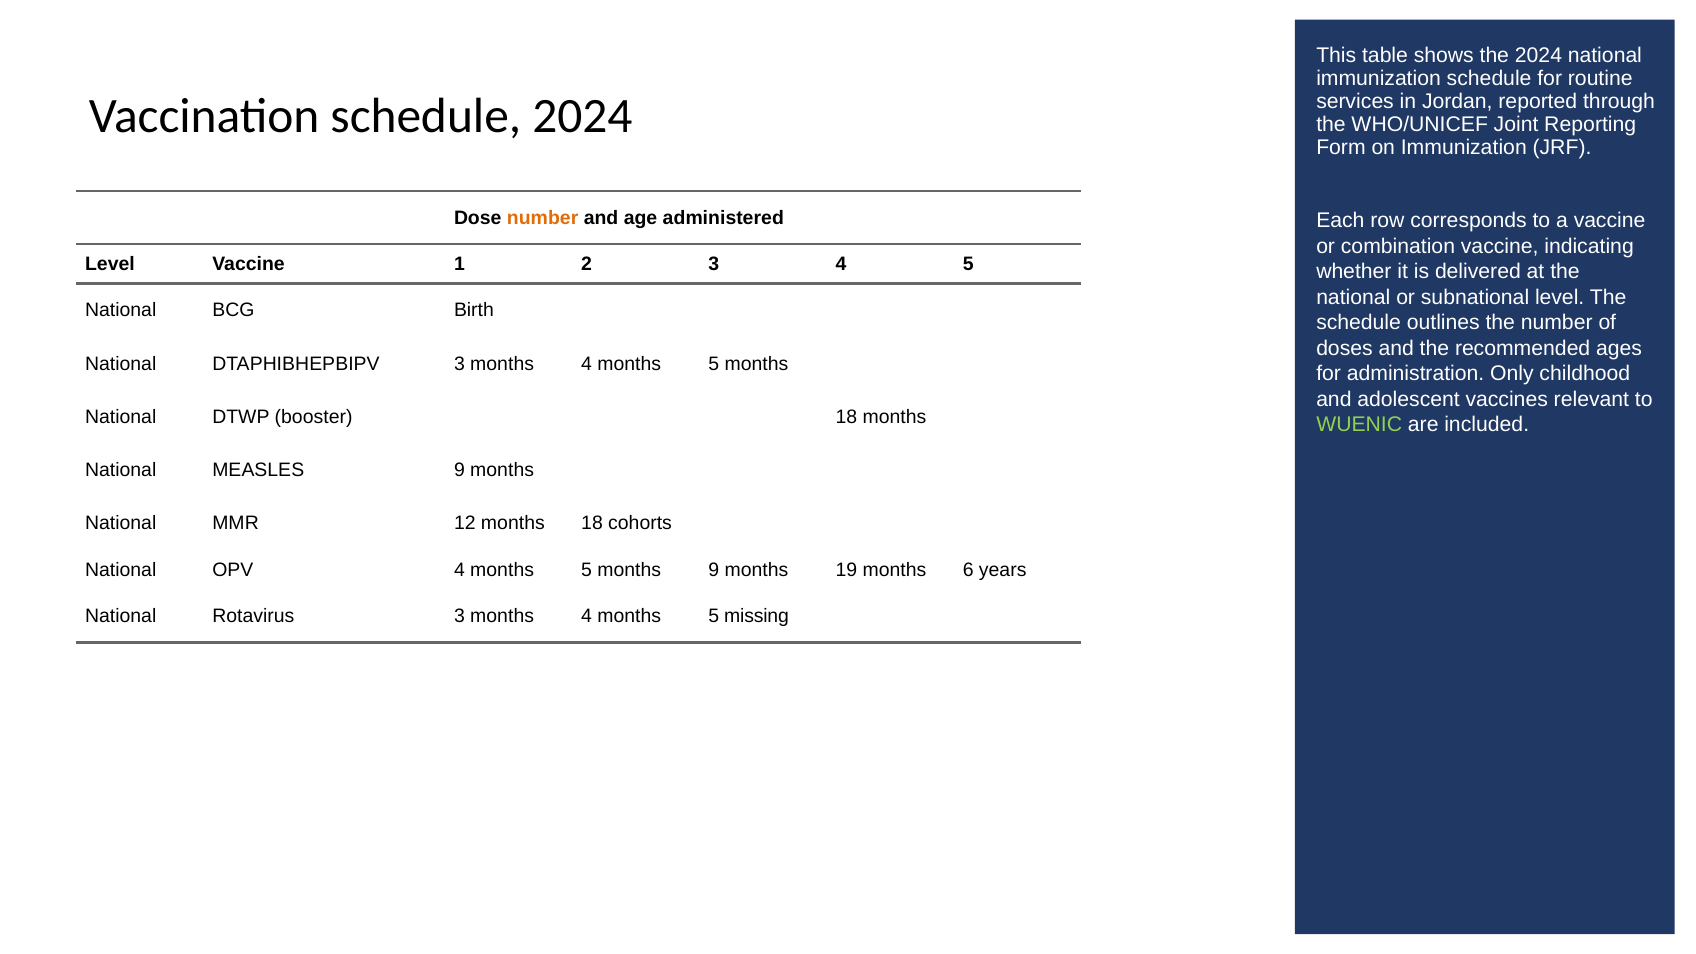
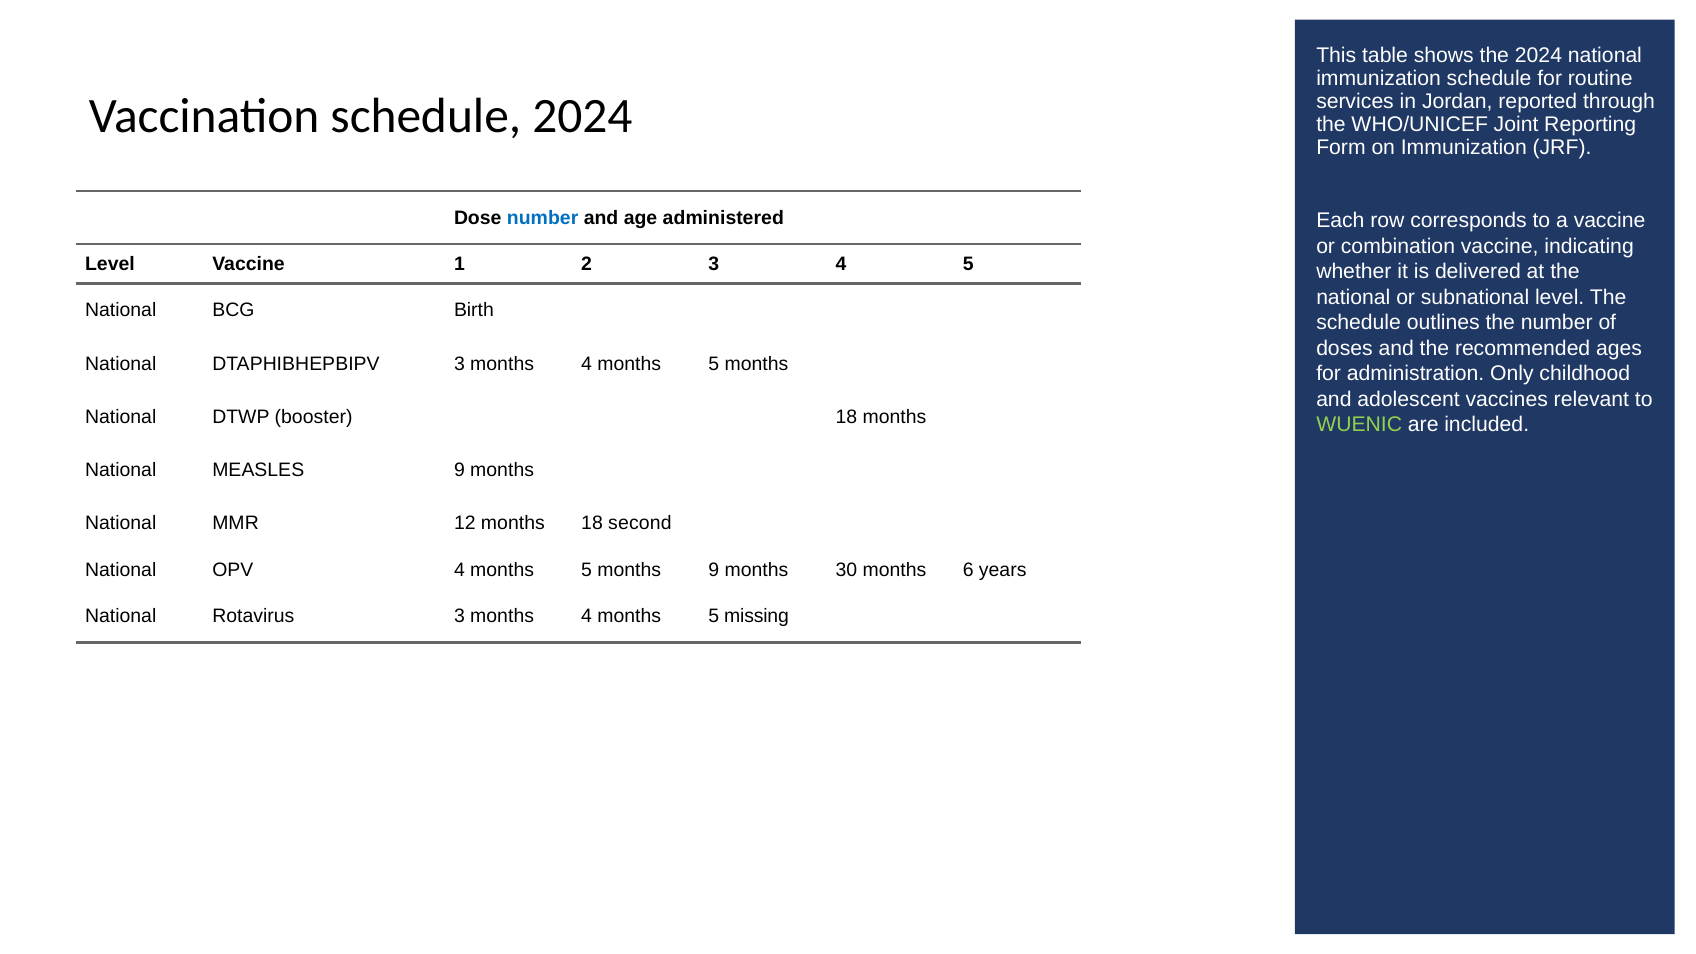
number colour: orange -> blue (543, 218)
cohorts: cohorts -> second (640, 524)
19: 19 -> 30 (846, 570)
